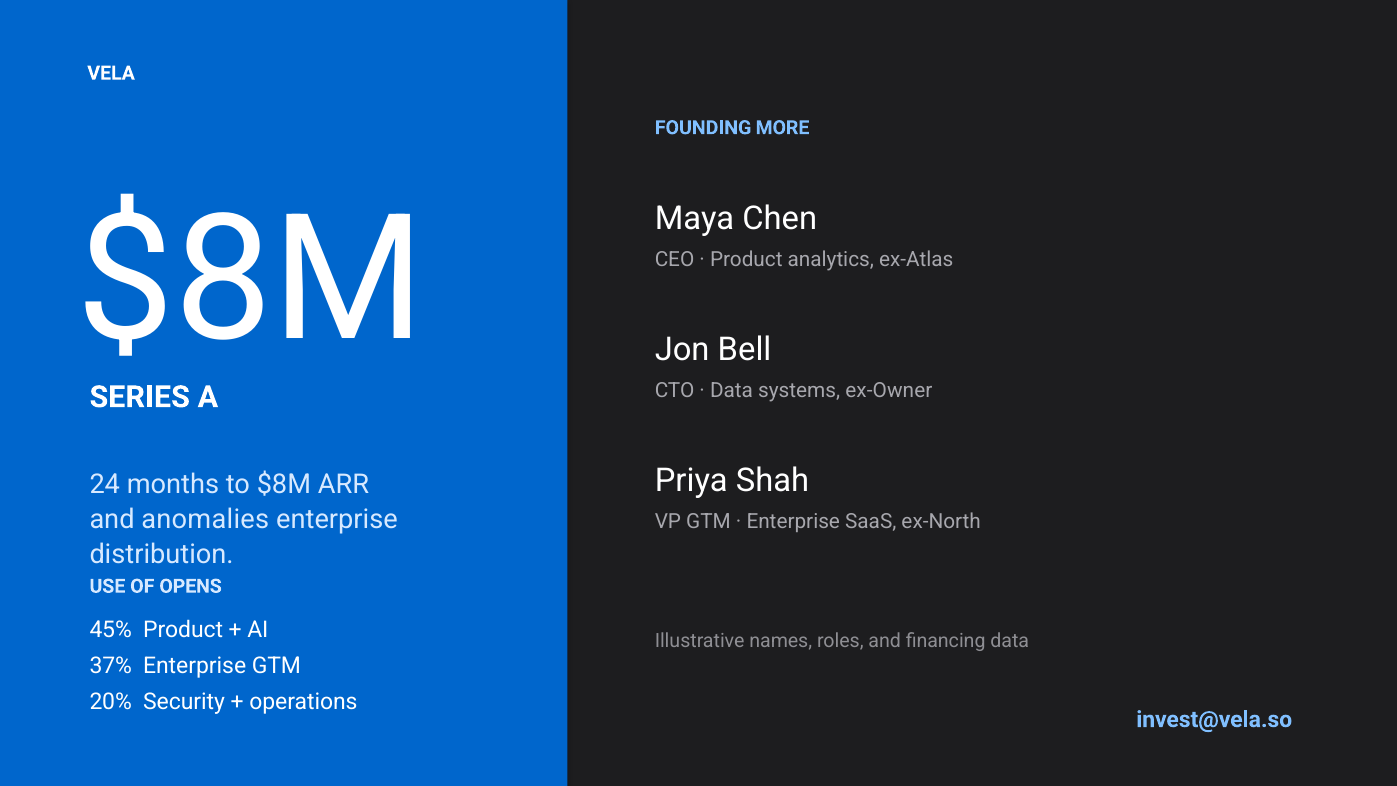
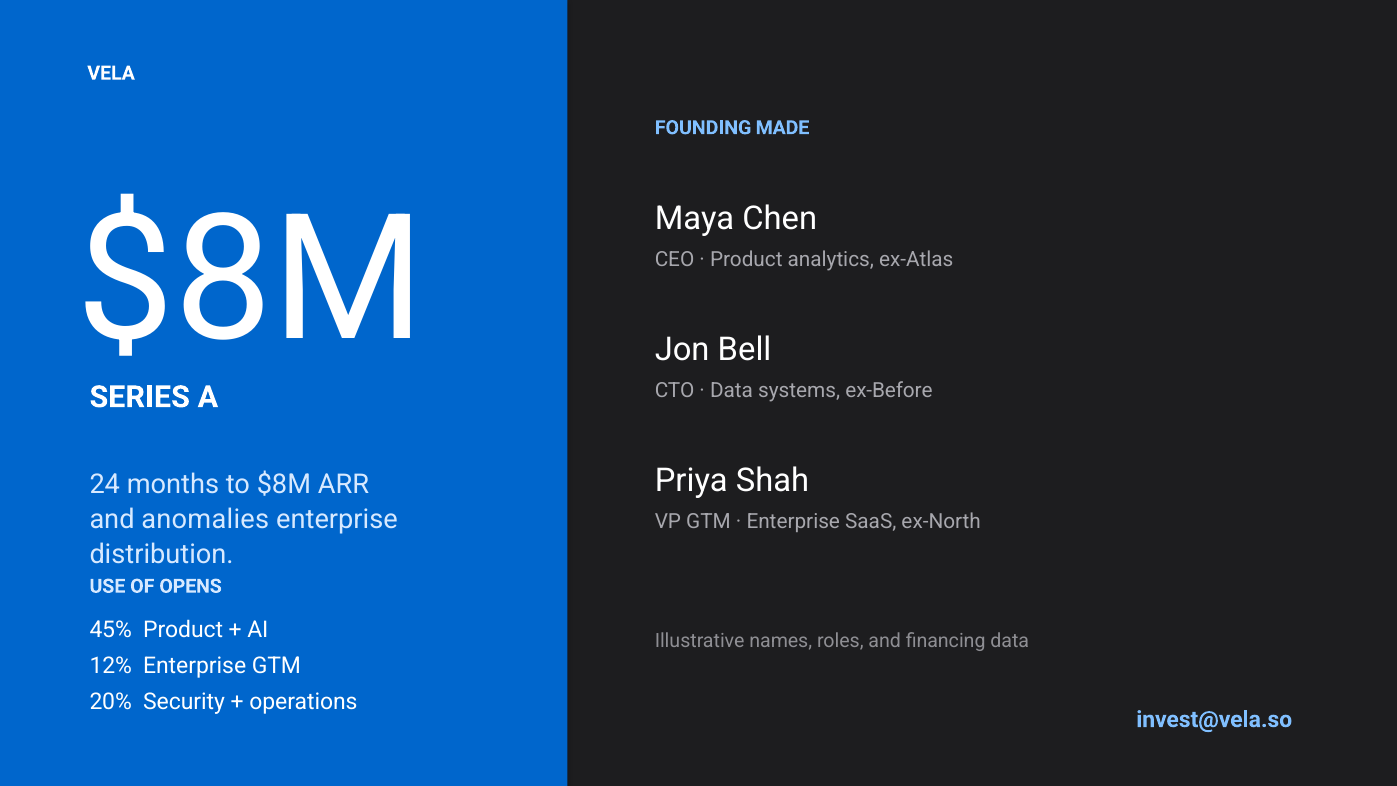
MORE: MORE -> MADE (782, 128)
ex-Owner: ex-Owner -> ex-Before (889, 390)
37%: 37% -> 12% (111, 666)
